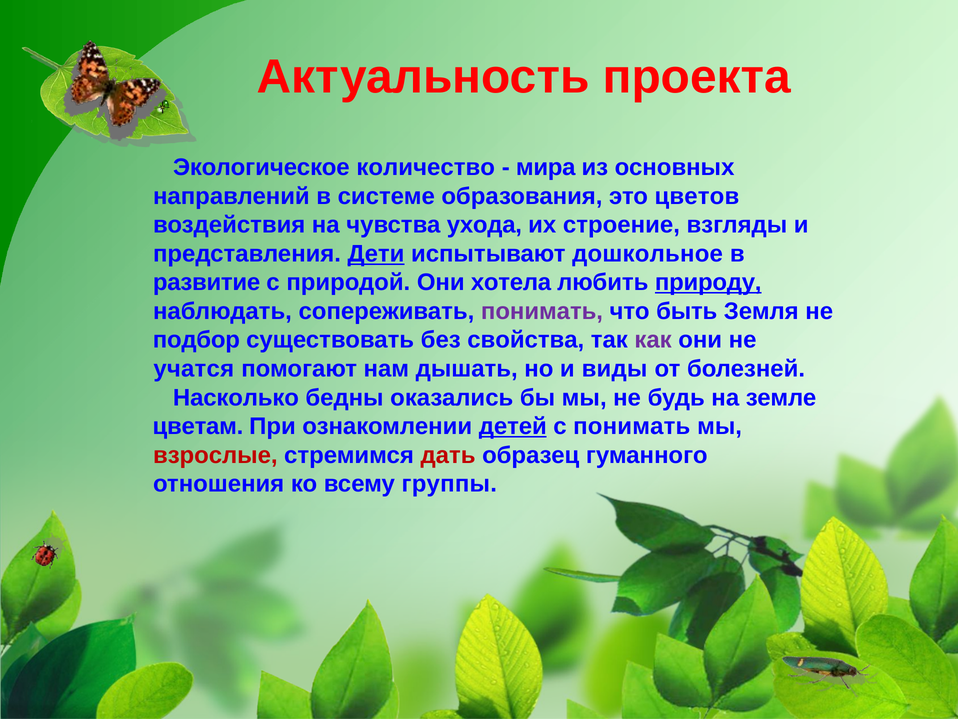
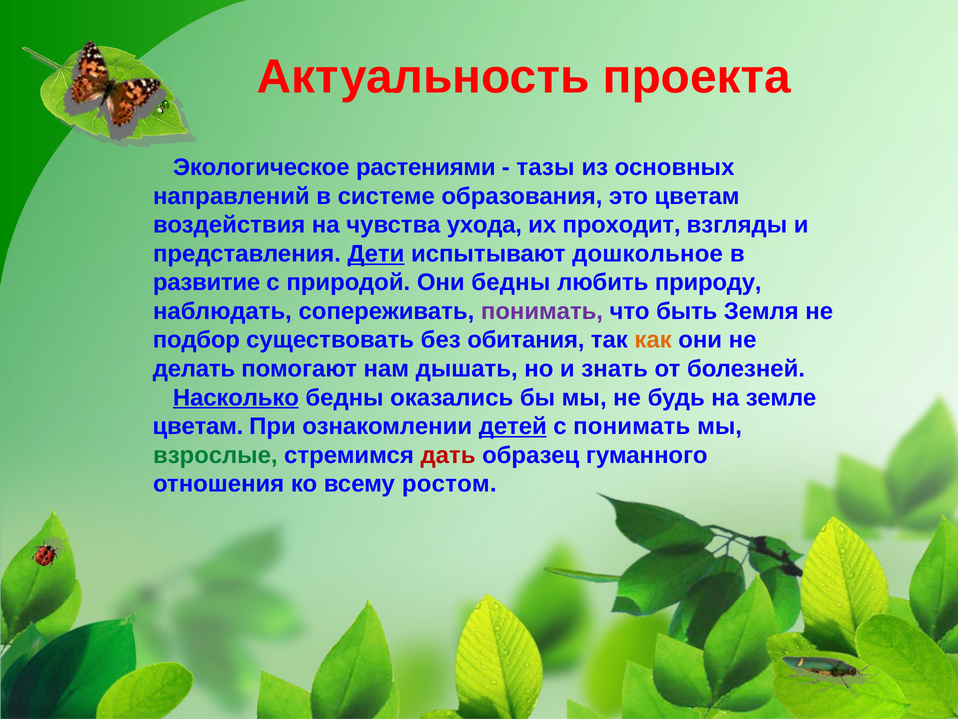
количество: количество -> растениями (426, 167)
мира: мира -> тазы (545, 167)
это цветов: цветов -> цветам (697, 196)
строение: строение -> проходит (622, 225)
Они хотела: хотела -> бедны (511, 282)
природу underline: present -> none (708, 282)
свойства: свойства -> обитания (526, 340)
как colour: purple -> orange (653, 340)
учатся: учатся -> делать (194, 369)
виды: виды -> знать (615, 369)
Насколько underline: none -> present (236, 397)
взрослые colour: red -> green (215, 455)
группы: группы -> ростом (449, 484)
